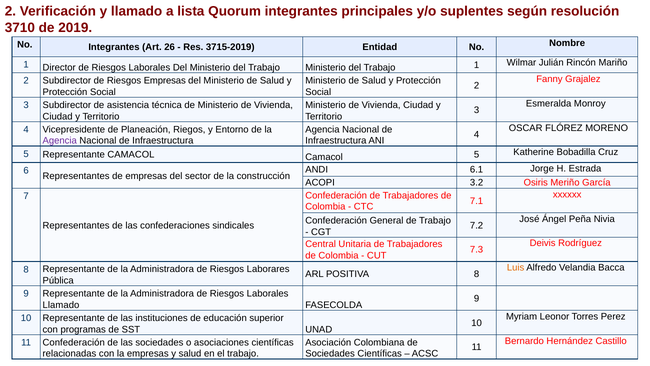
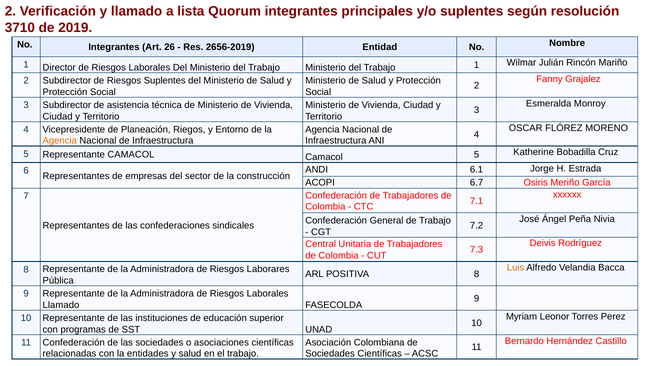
3715-2019: 3715-2019 -> 2656-2019 (230, 47)
Riesgos Empresas: Empresas -> Suplentes (165, 81)
Agencia colour: purple -> orange (60, 141)
3.2: 3.2 -> 6.7 (477, 183)
la empresas: empresas -> entidades (148, 353)
